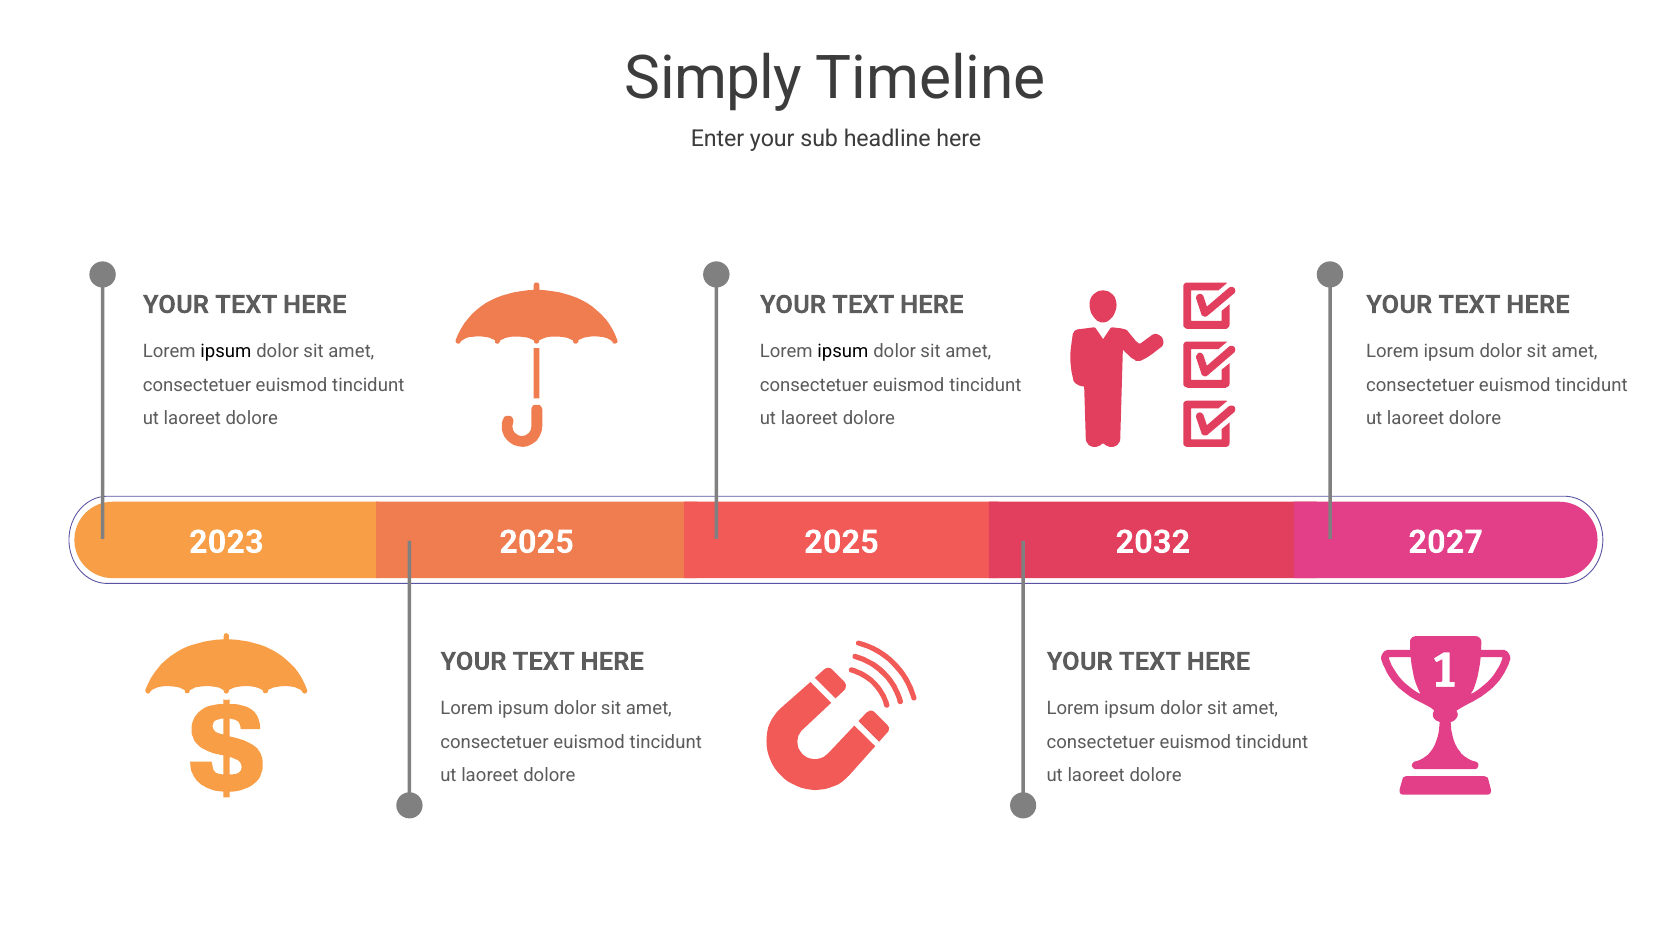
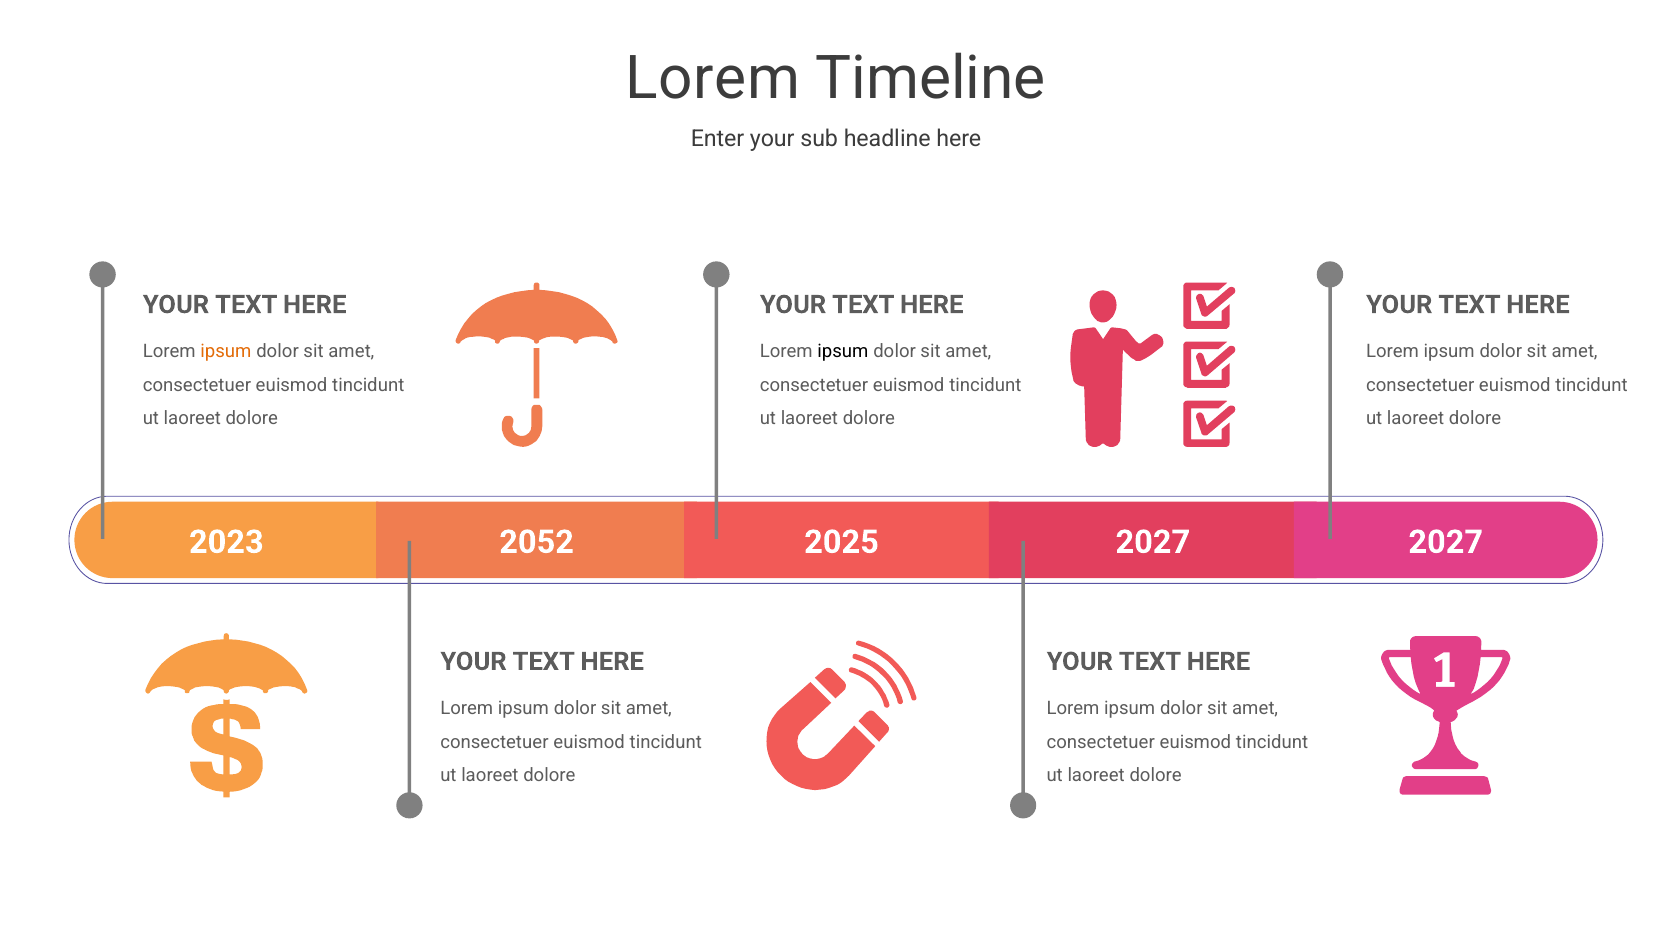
Simply: Simply -> Lorem (713, 78)
ipsum colour: black -> orange (226, 352)
2023 2025: 2025 -> 2052 (537, 542)
2025 2032: 2032 -> 2027 (1153, 542)
